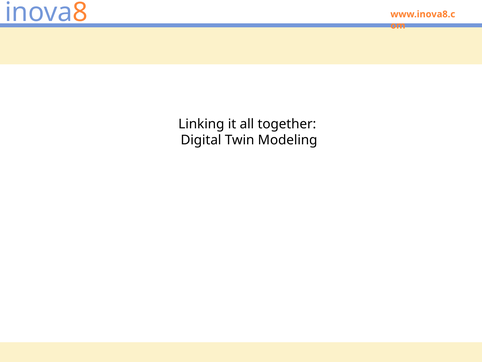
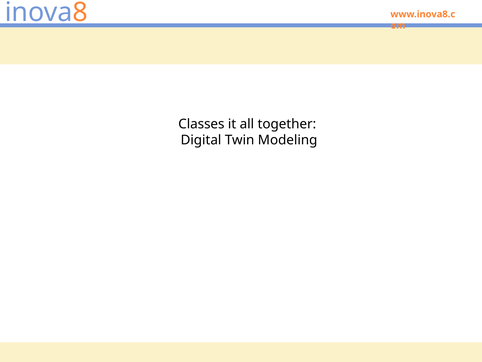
Linking: Linking -> Classes (201, 124)
